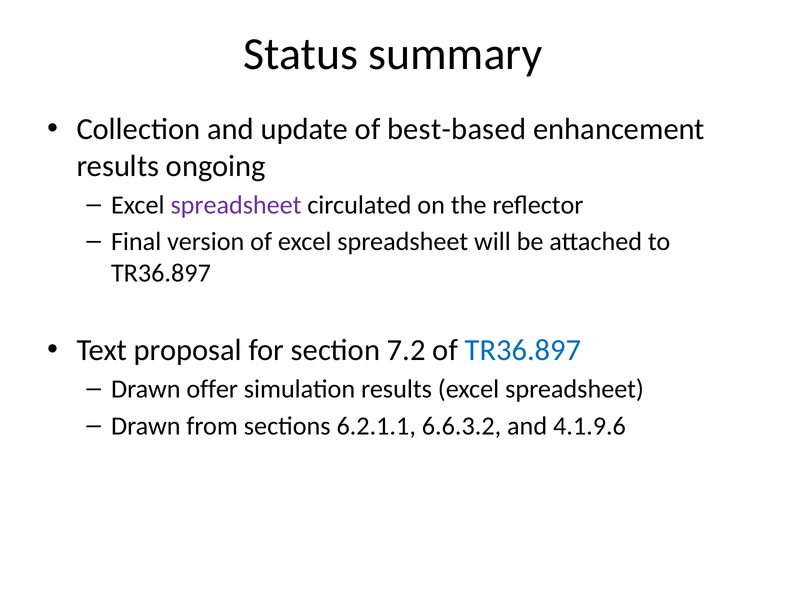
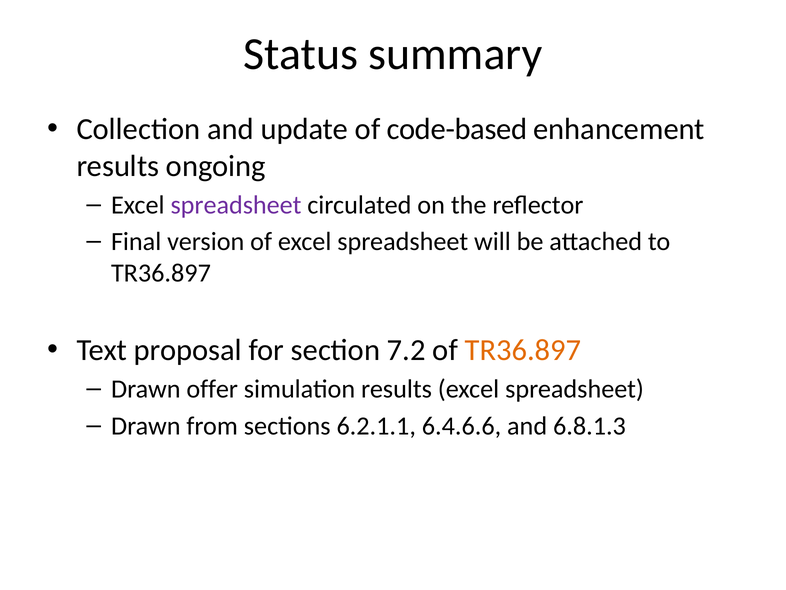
best-based: best-based -> code-based (457, 129)
TR36.897 colour: blue -> orange (523, 350)
6.6.3.2: 6.6.3.2 -> 6.4.6.6 (461, 426)
4.1.9.6: 4.1.9.6 -> 6.8.1.3 (589, 426)
